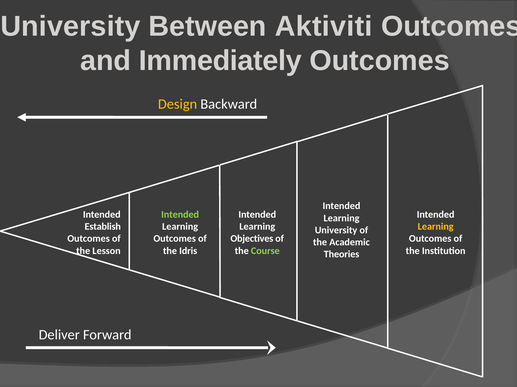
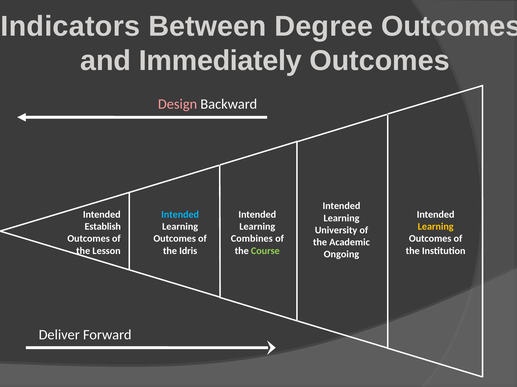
University: University -> Indicators (70, 26)
Aktiviti: Aktiviti -> Degree (324, 26)
Design colour: yellow -> pink (178, 104)
Intended colour: light green -> light blue (180, 215)
Objectives: Objectives -> Combines (252, 239)
Theories: Theories -> Ongoing (341, 255)
